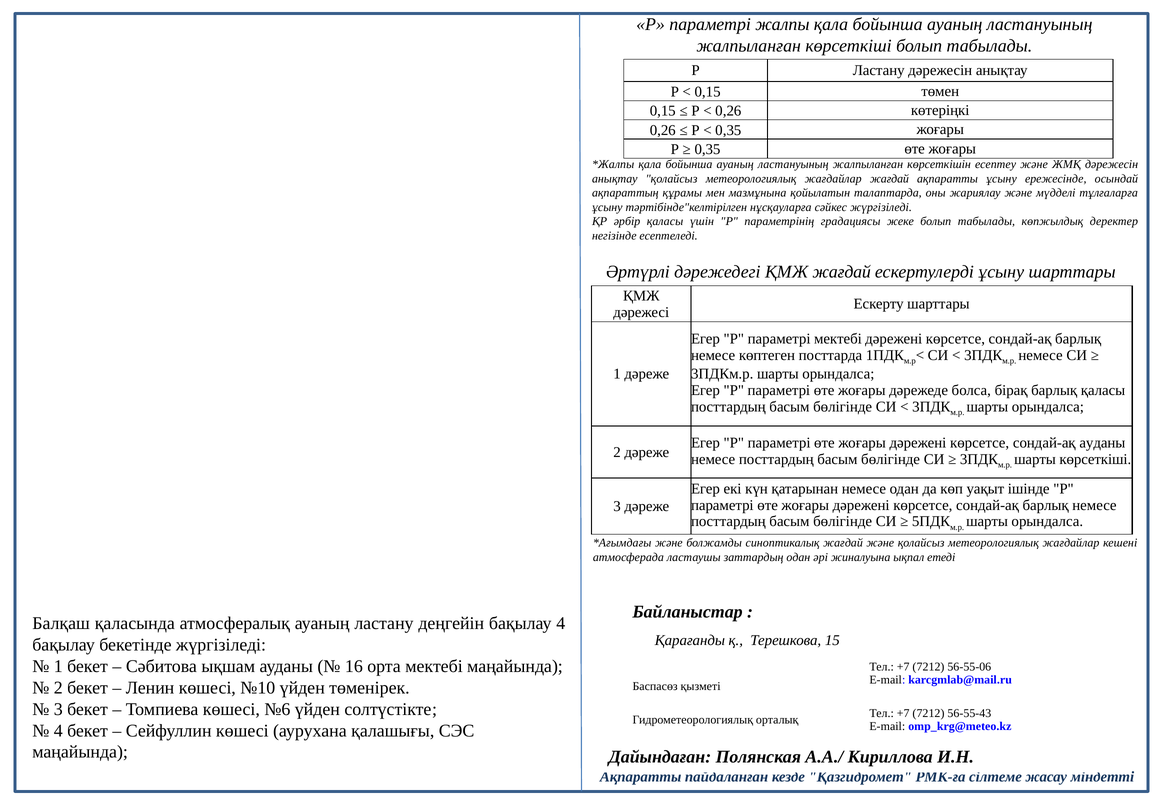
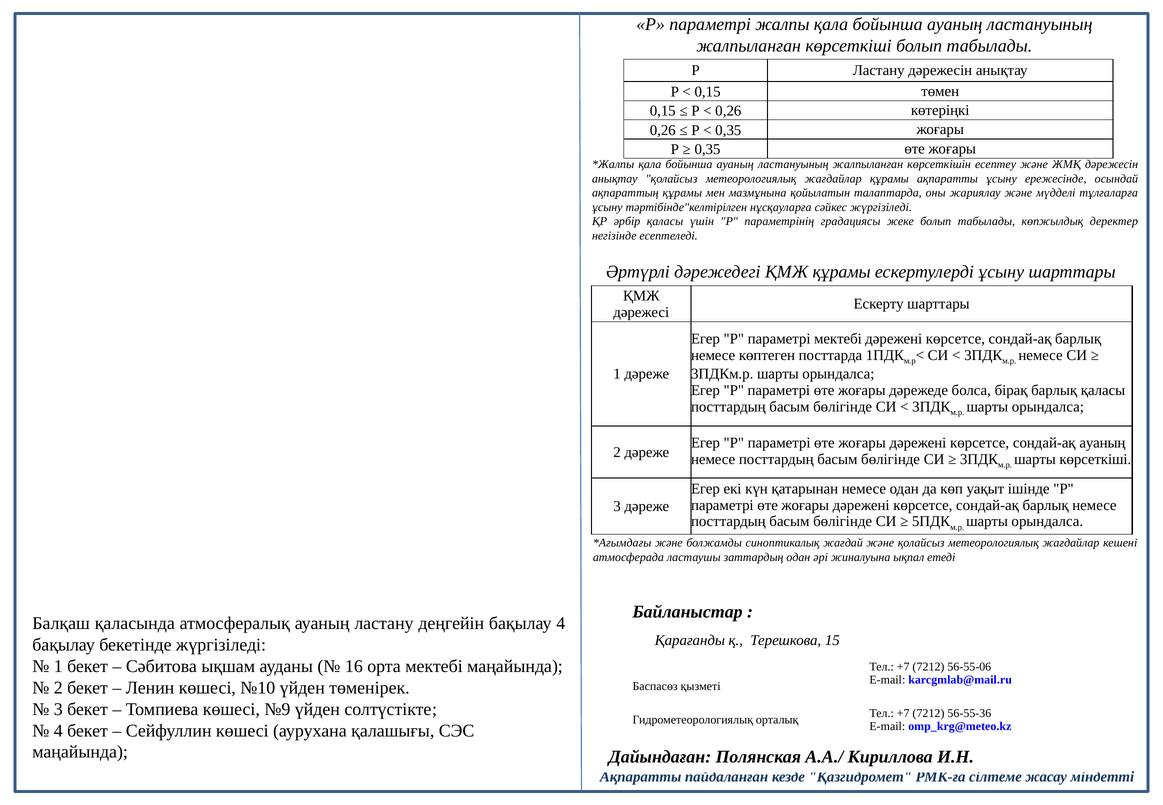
жағдайлар жағдай: жағдай -> құрамы (889, 179)
ҚМЖ жағдай: жағдай -> құрамы (842, 272)
сондай-ақ ауданы: ауданы -> ауаның (1102, 443)
№6: №6 -> №9 (277, 709)
56-55-43: 56-55-43 -> 56-55-36 (969, 713)
